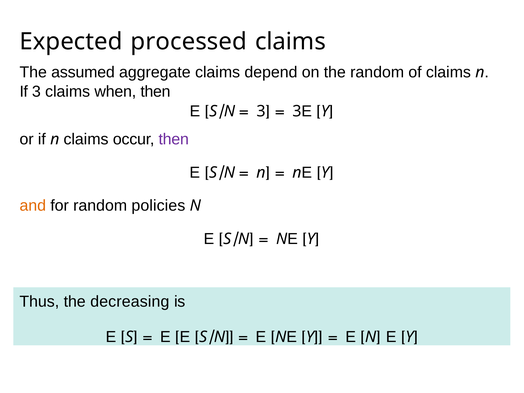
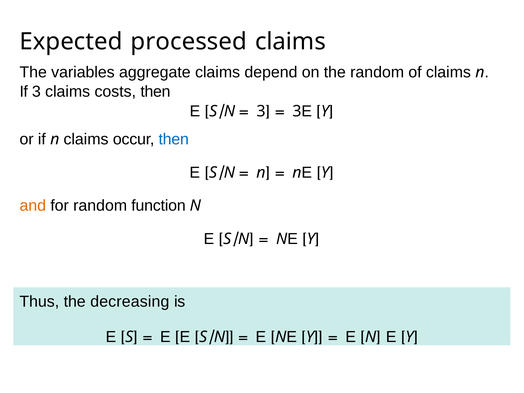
assumed: assumed -> variables (83, 72)
when: when -> costs (115, 92)
then colour: purple -> blue (174, 139)
policies: policies -> function (159, 206)
